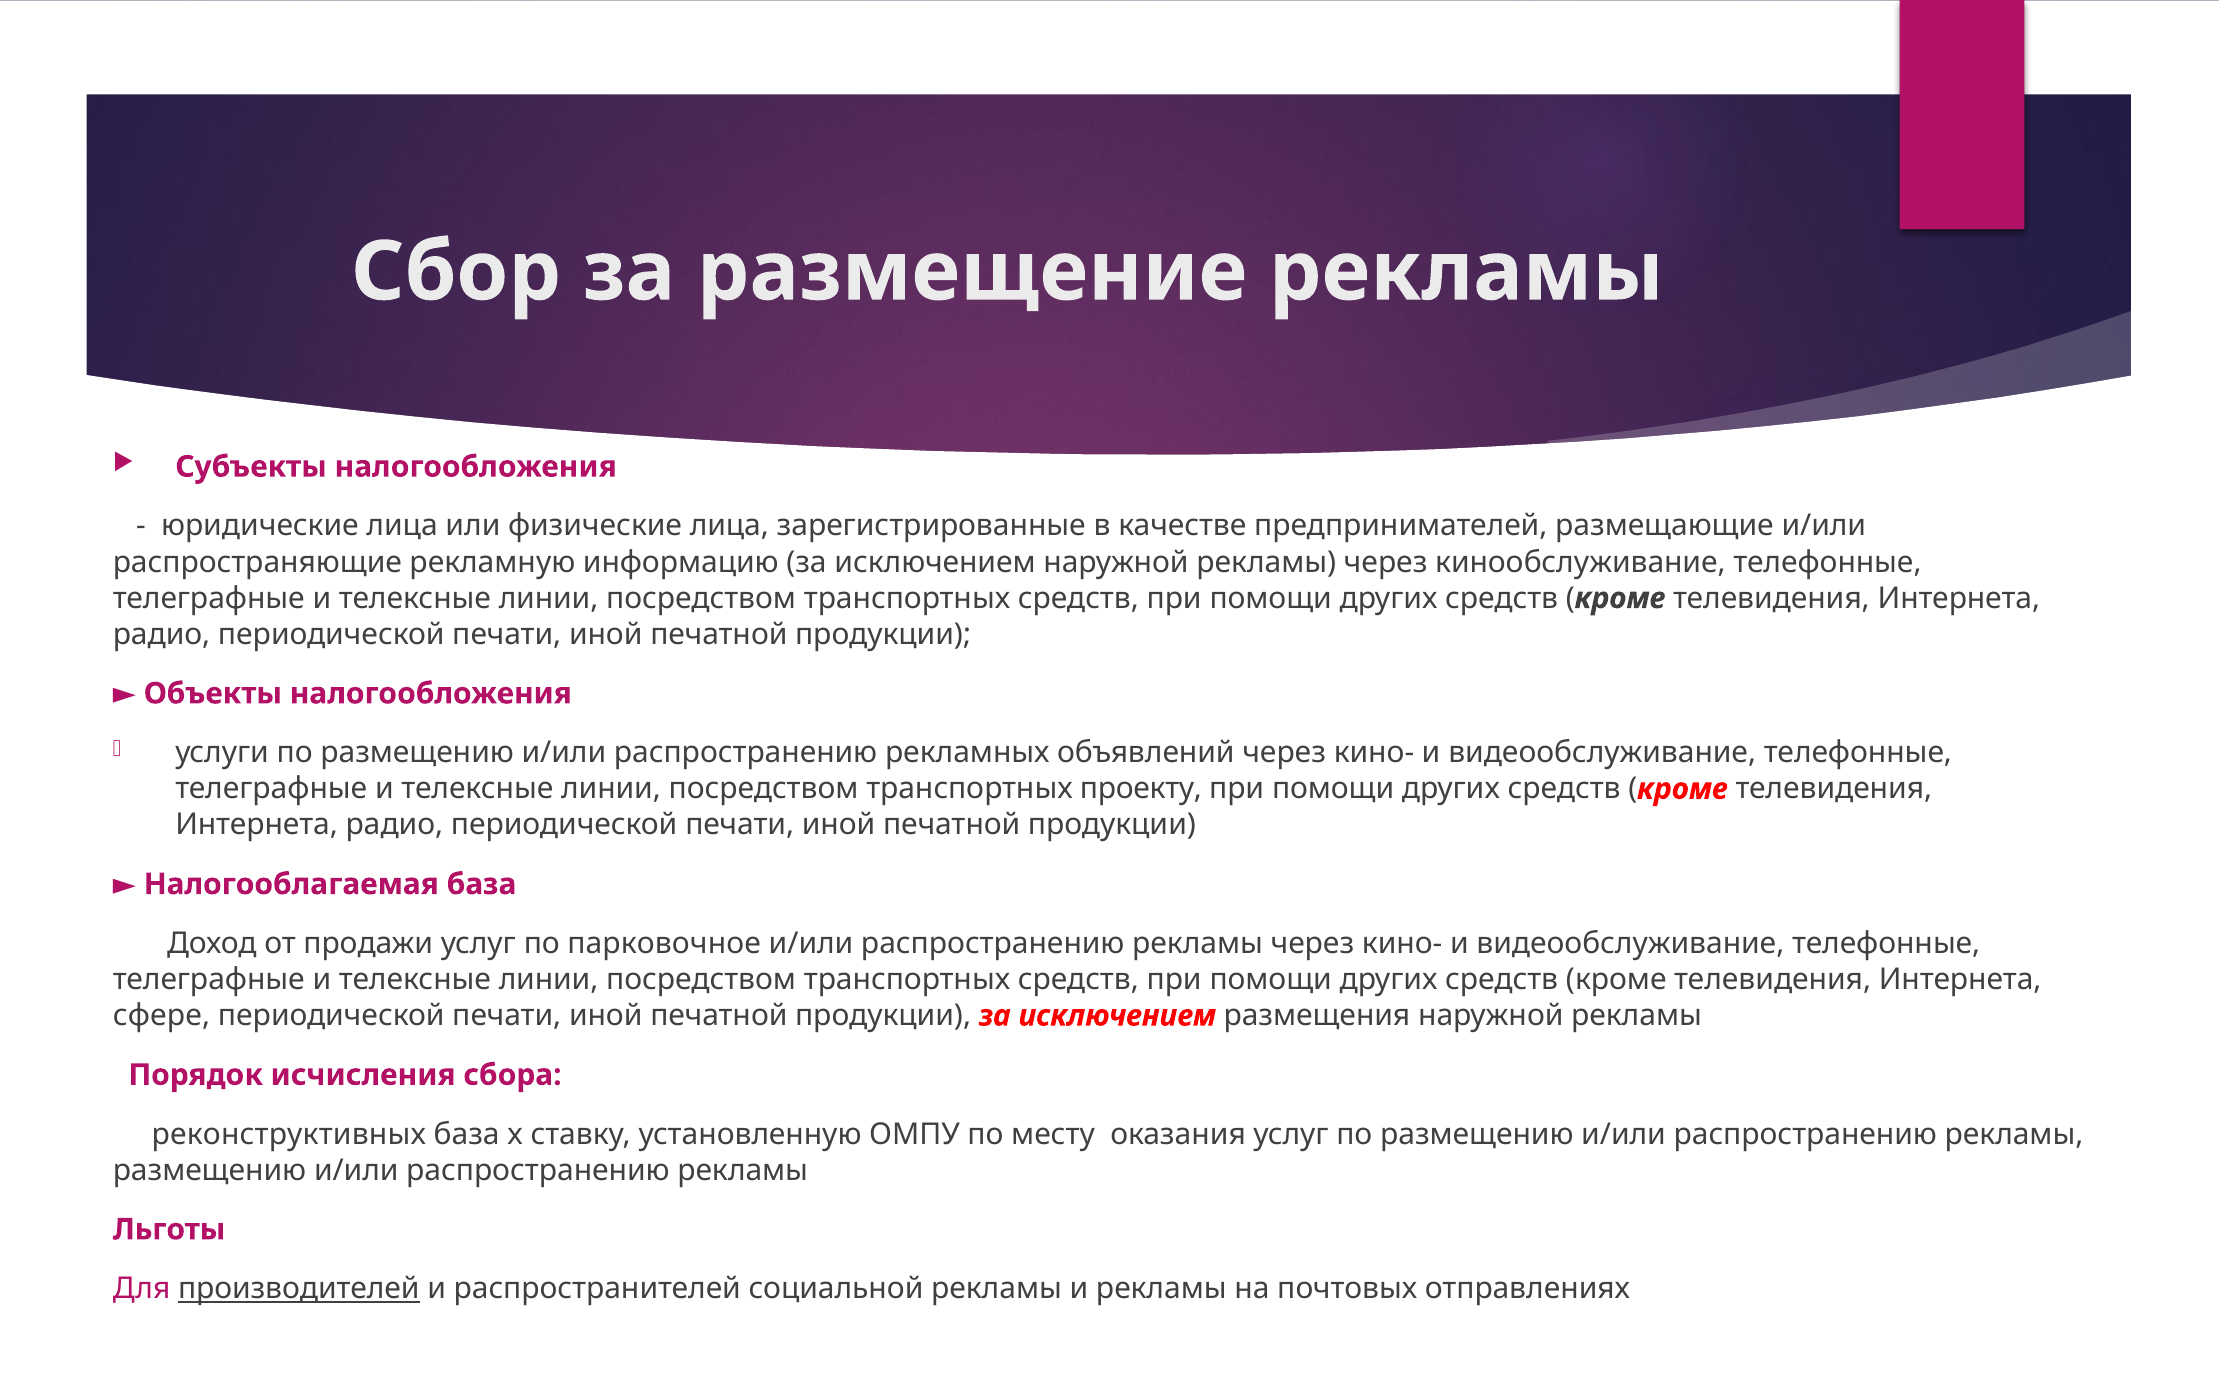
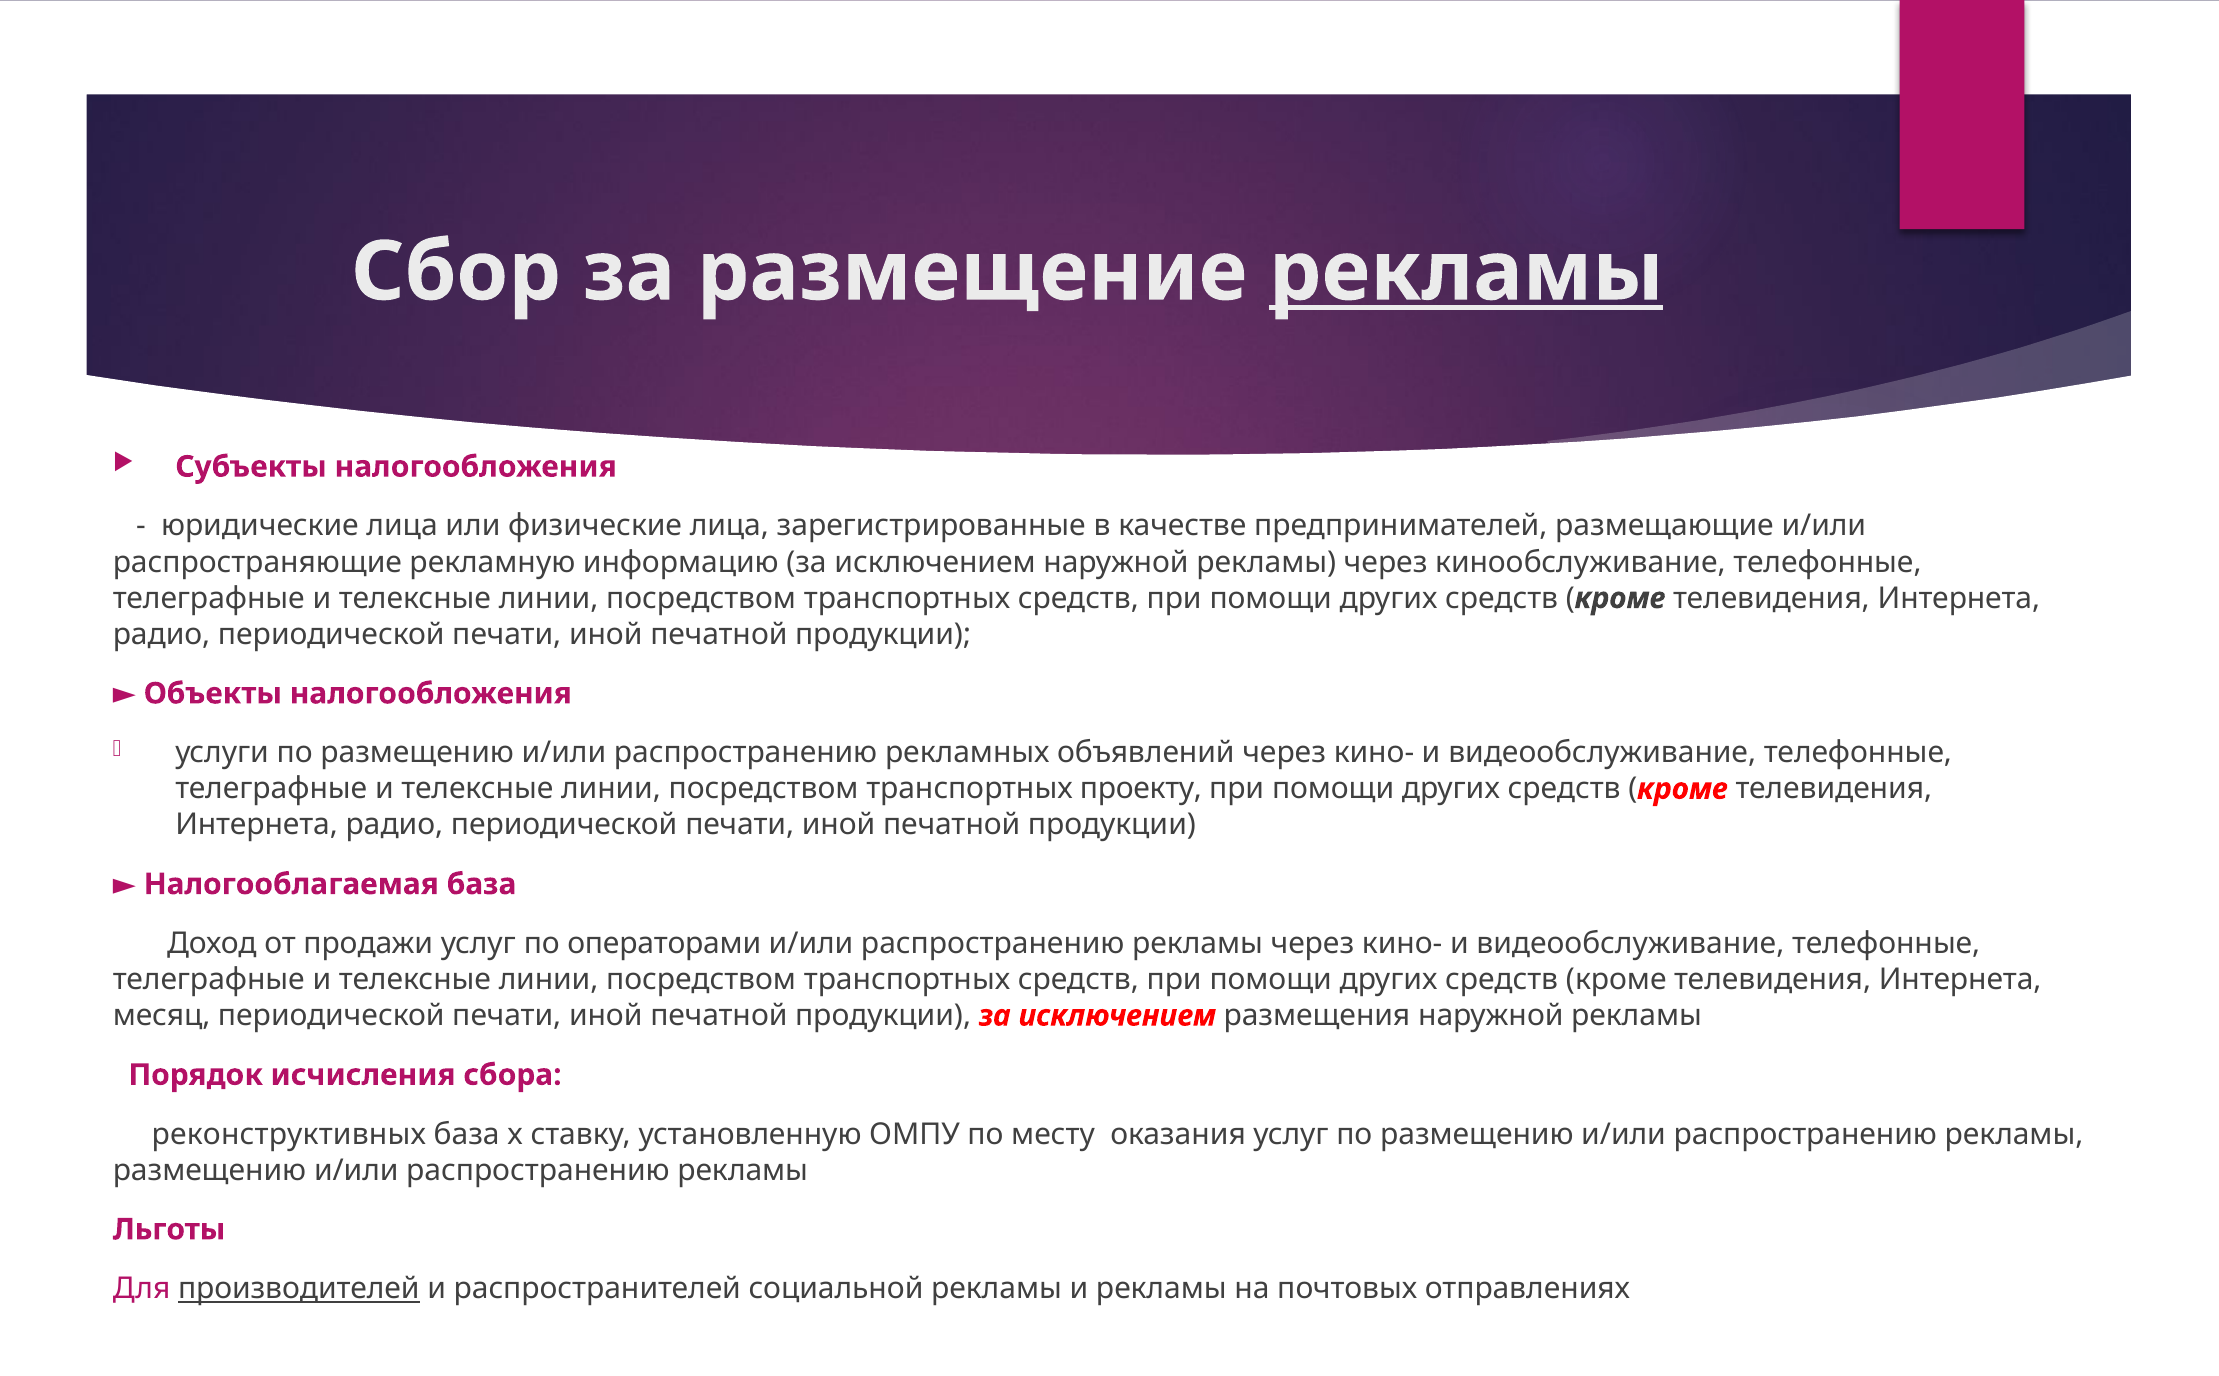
рекламы underline: none -> present (1466, 272)
парковочное: парковочное -> операторами (664, 943)
сфере: сфере -> месяц (162, 1016)
